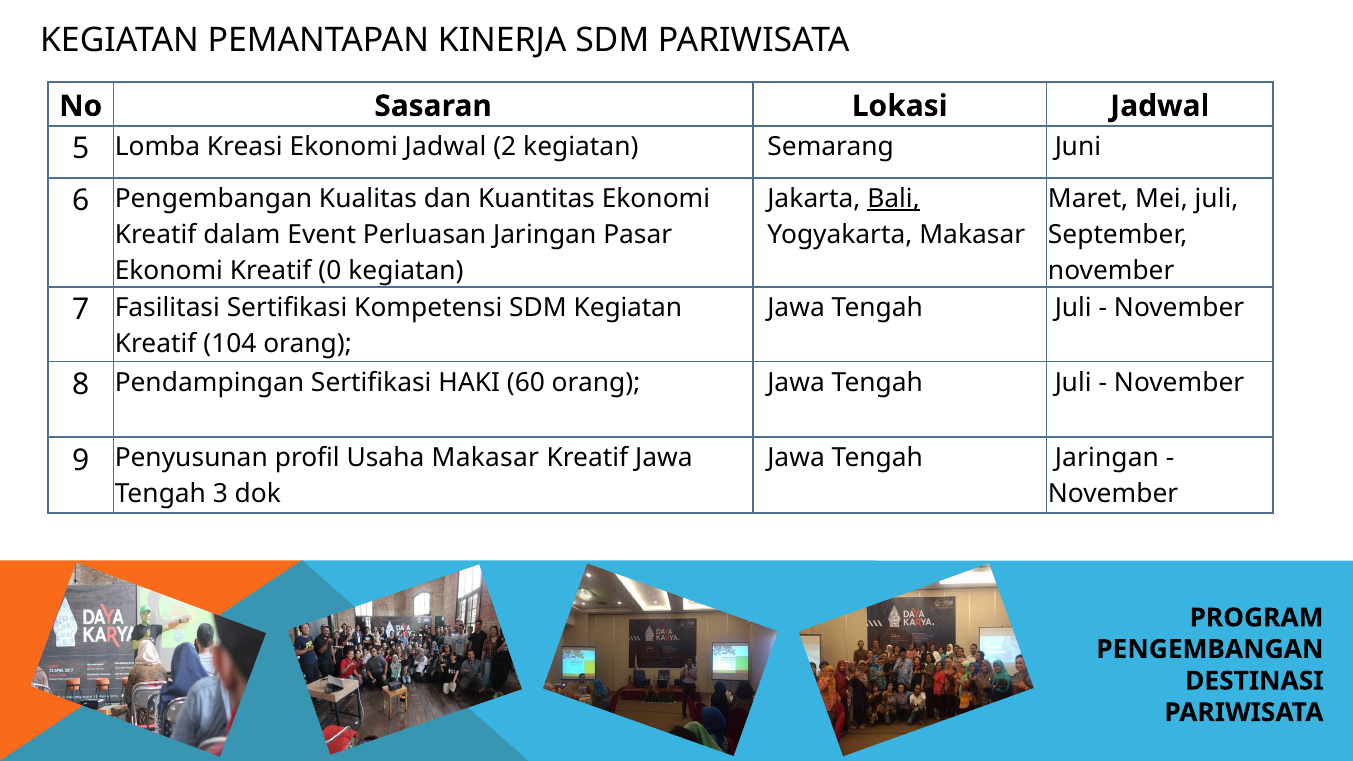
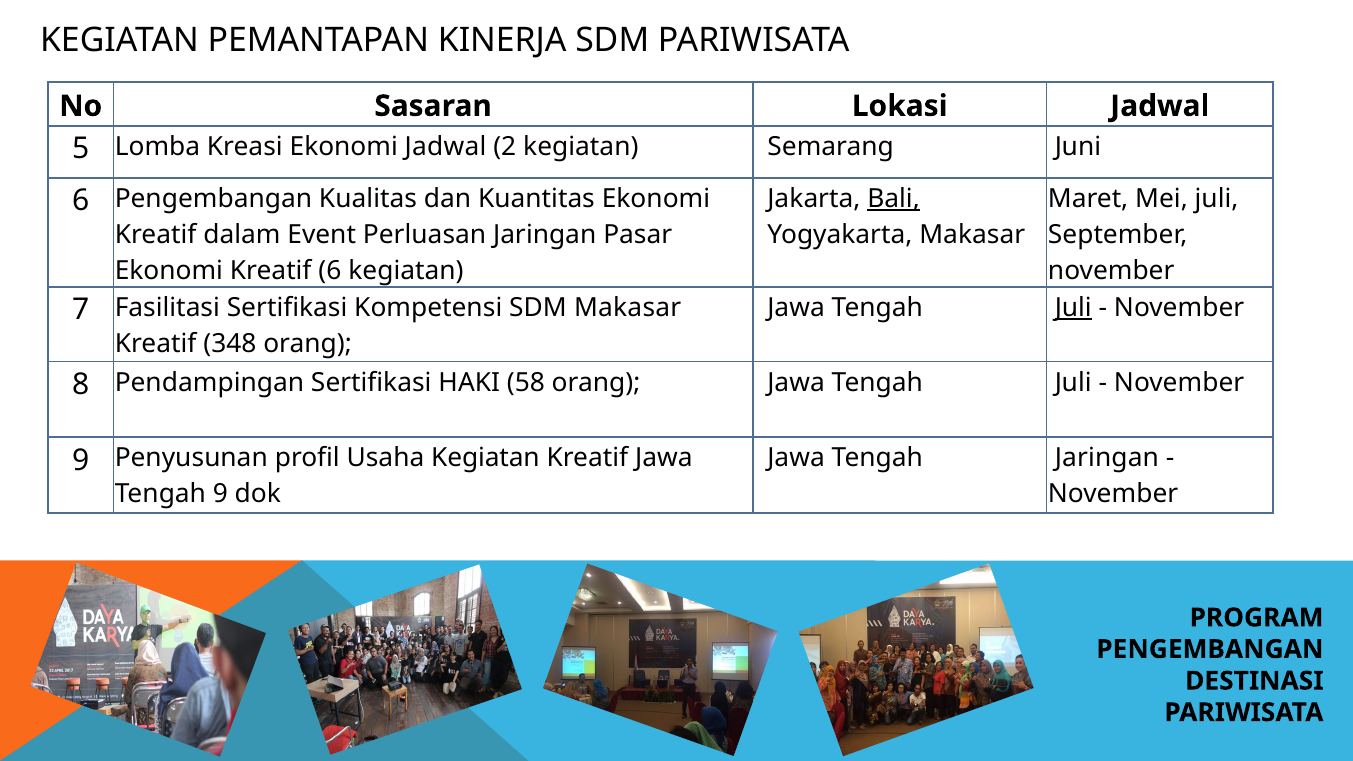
Kreatif 0: 0 -> 6 (330, 271)
Juli underline: none -> present (1073, 308)
SDM Kegiatan: Kegiatan -> Makasar (628, 308)
104: 104 -> 348 (230, 344)
60: 60 -> 58 (526, 383)
Usaha Makasar: Makasar -> Kegiatan (486, 458)
Tengah 3: 3 -> 9 (220, 494)
